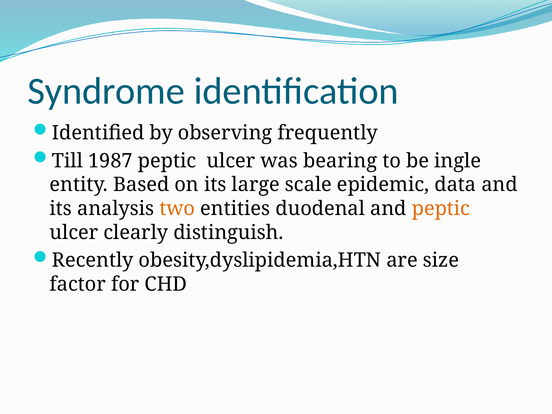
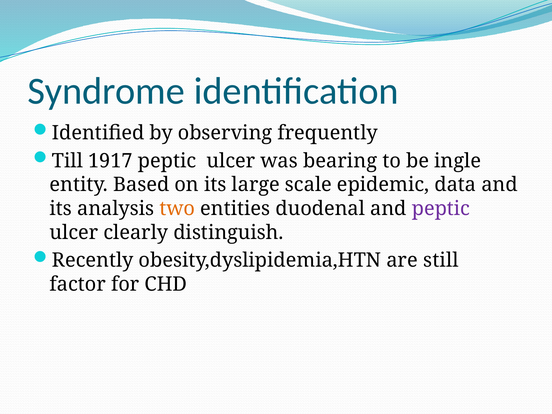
1987: 1987 -> 1917 (110, 161)
peptic colour: orange -> purple (441, 209)
size: size -> still (441, 260)
